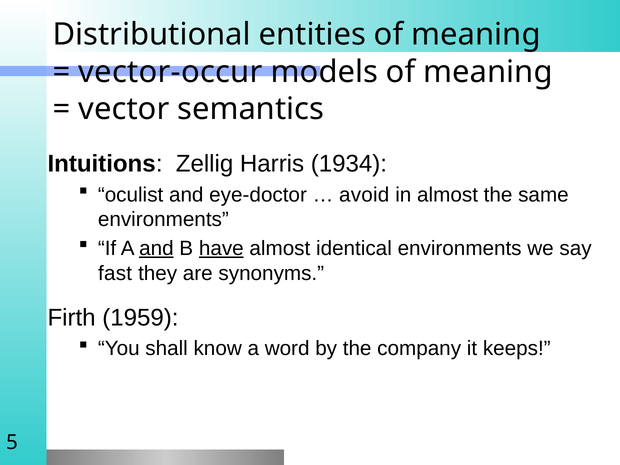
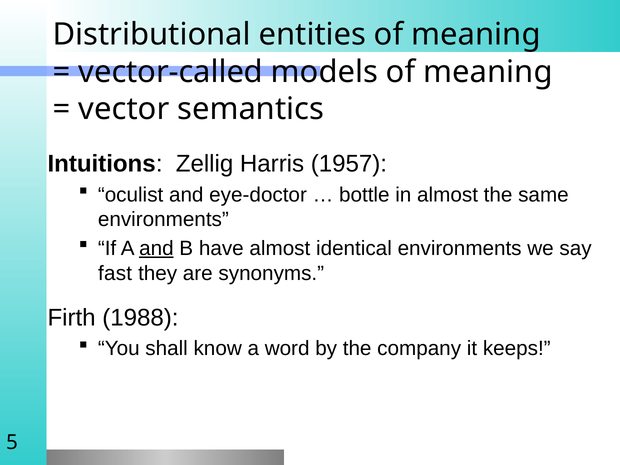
vector-occur: vector-occur -> vector-called (171, 72)
1934: 1934 -> 1957 (349, 164)
avoid: avoid -> bottle (364, 195)
have underline: present -> none (221, 248)
1959: 1959 -> 1988 (140, 318)
